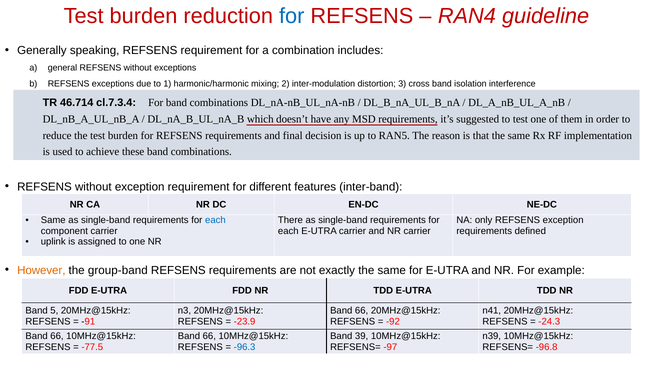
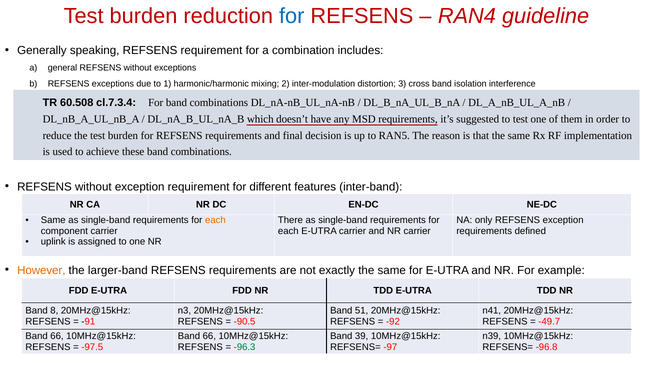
46.714: 46.714 -> 60.508 (77, 103)
each colour: blue -> orange (215, 220)
group-band: group-band -> larger-band (118, 270)
5: 5 -> 8 (54, 310)
66: 66 -> 51 (362, 310)
-23.9: -23.9 -> -90.5 (245, 321)
-24.3: -24.3 -> -49.7 (549, 321)
-77.5: -77.5 -> -97.5 (92, 346)
-96.3 colour: blue -> green (245, 346)
